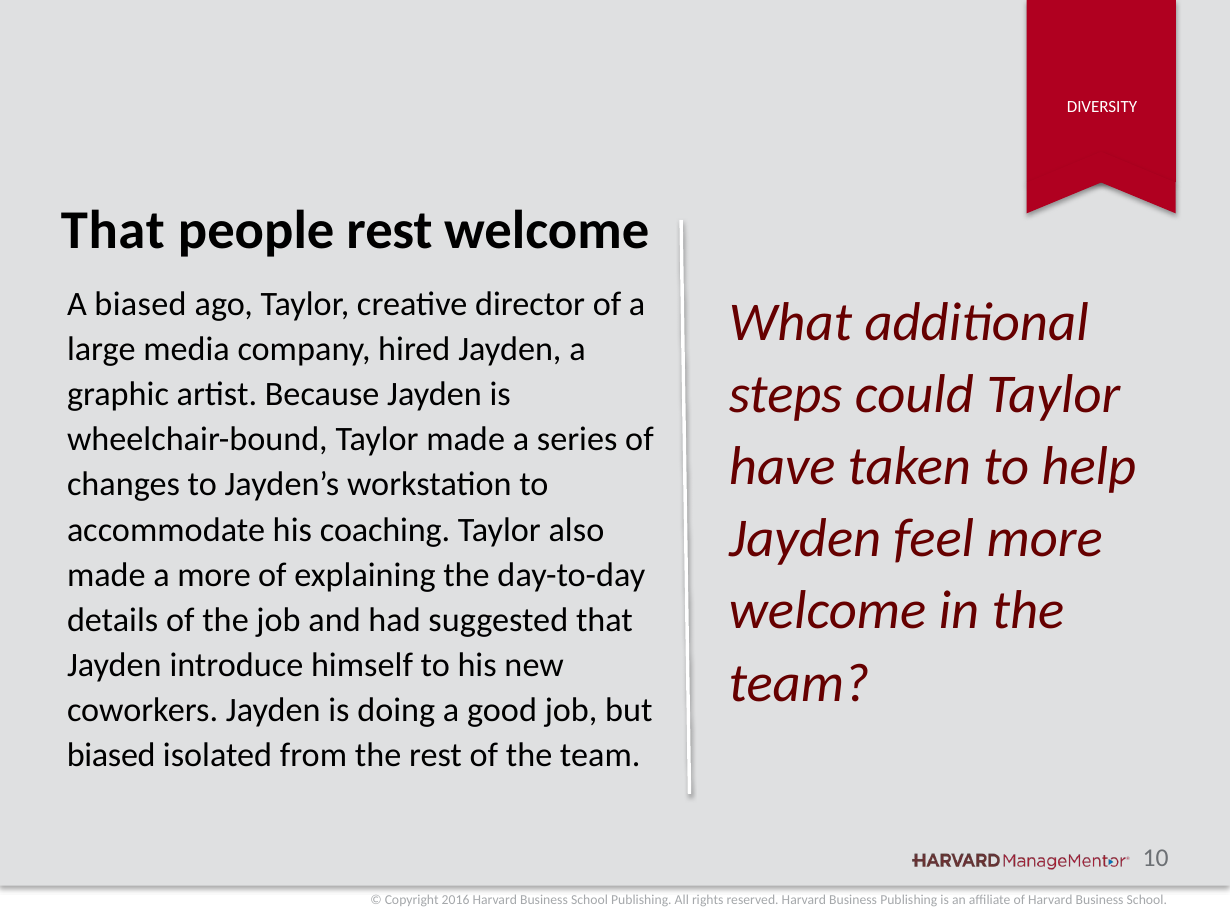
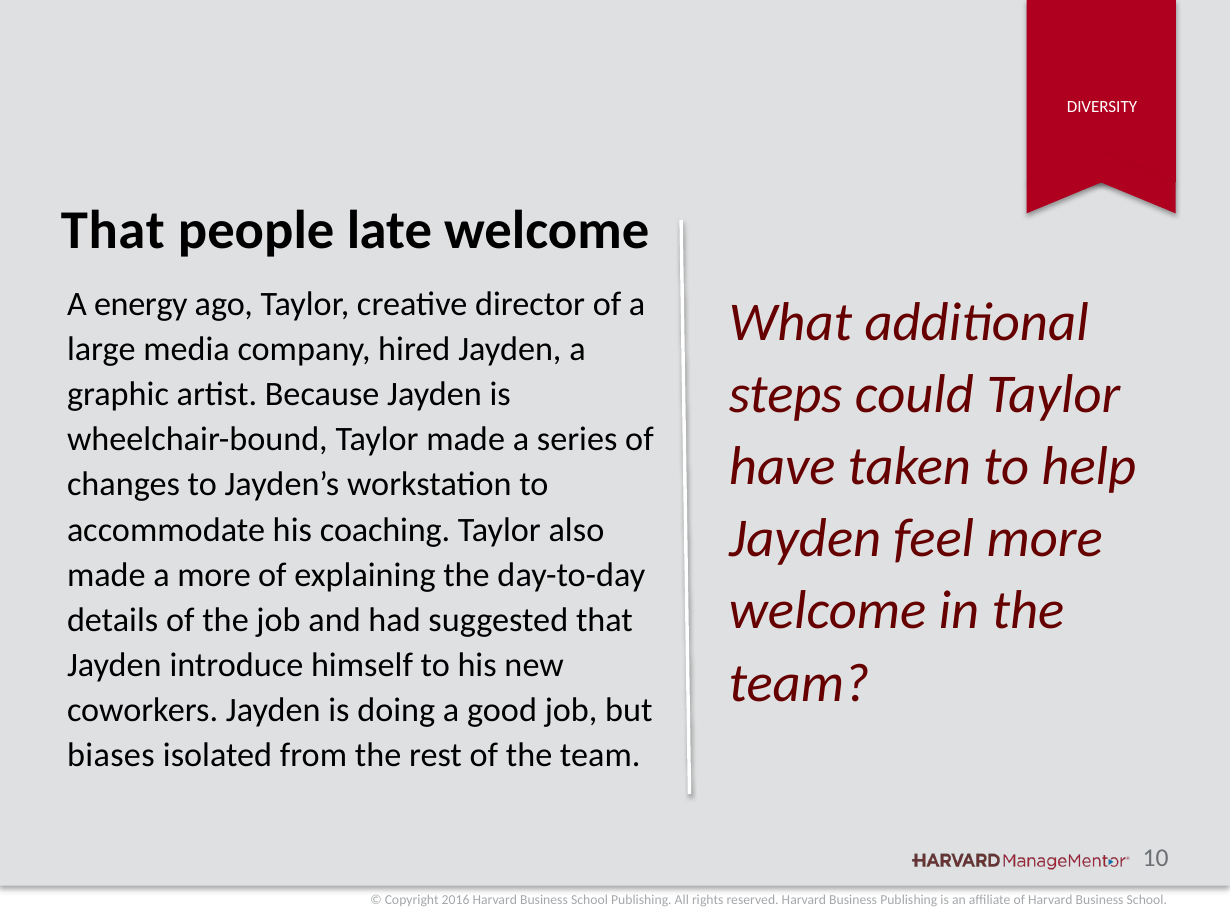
people rest: rest -> late (389, 231)
A biased: biased -> energy (141, 305)
biased: biased -> biases (111, 755)
